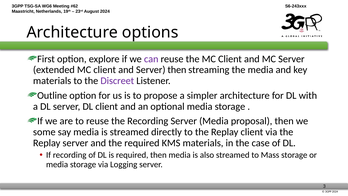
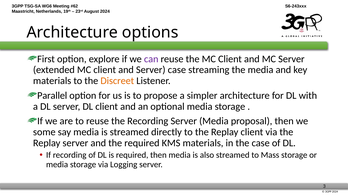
Server then: then -> case (177, 70)
Discreet colour: purple -> orange (117, 81)
Outline: Outline -> Parallel (52, 95)
